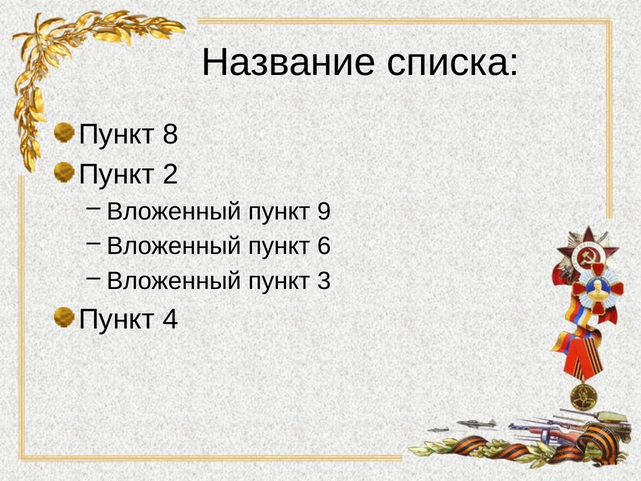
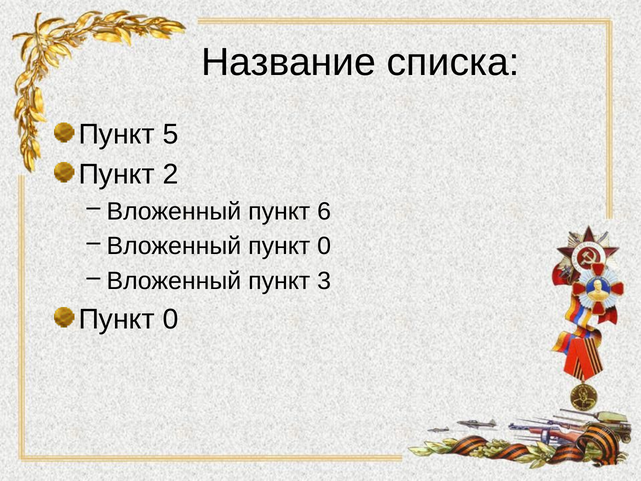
8: 8 -> 5 (171, 134)
9: 9 -> 6 (324, 211)
Вложенный пункт 6: 6 -> 0 (324, 246)
4: 4 -> 0 (171, 319)
